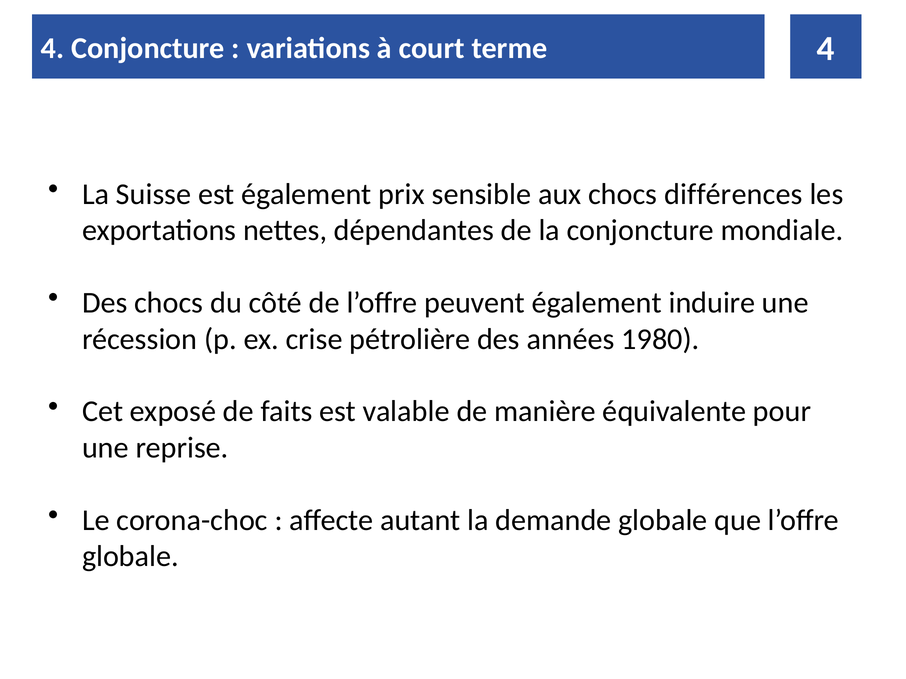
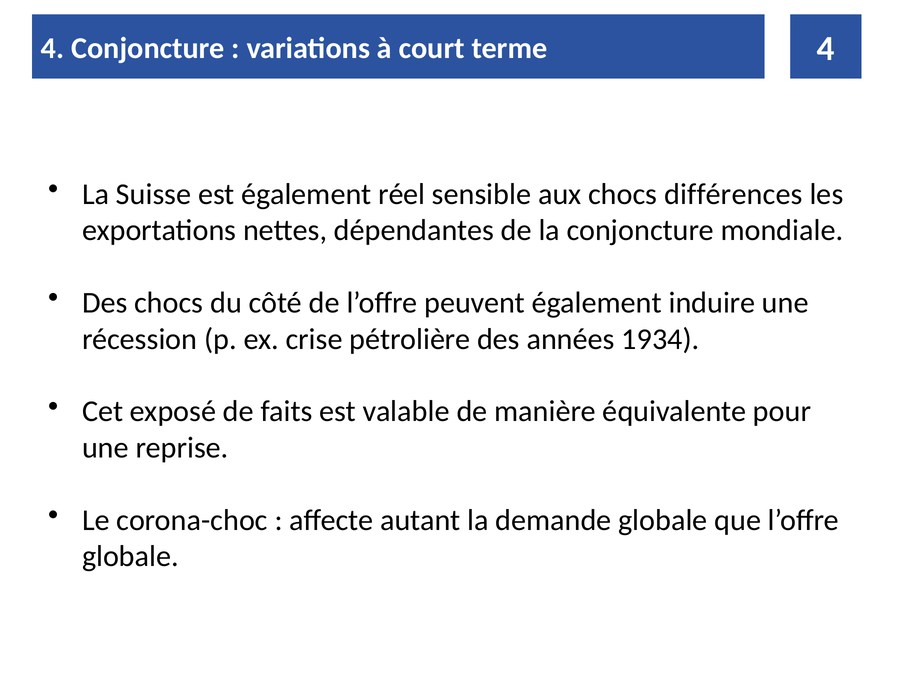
prix: prix -> réel (402, 194)
1980: 1980 -> 1934 (660, 339)
